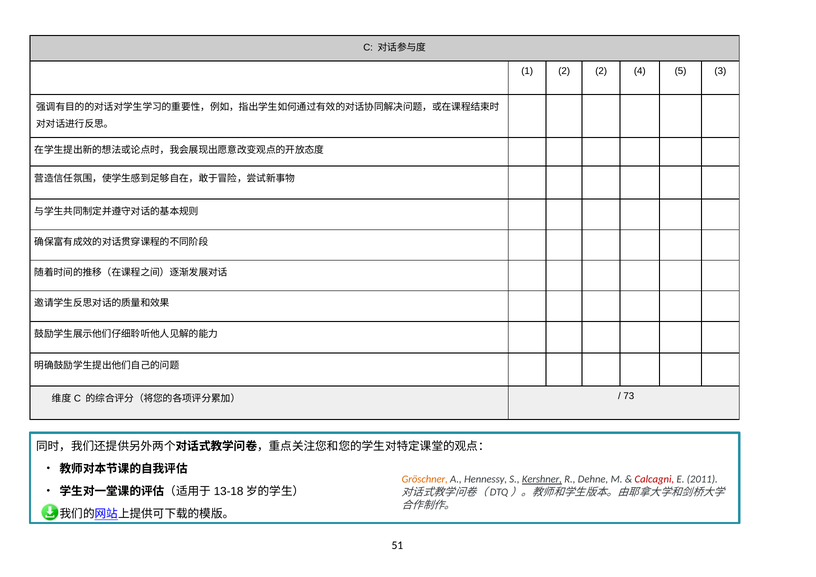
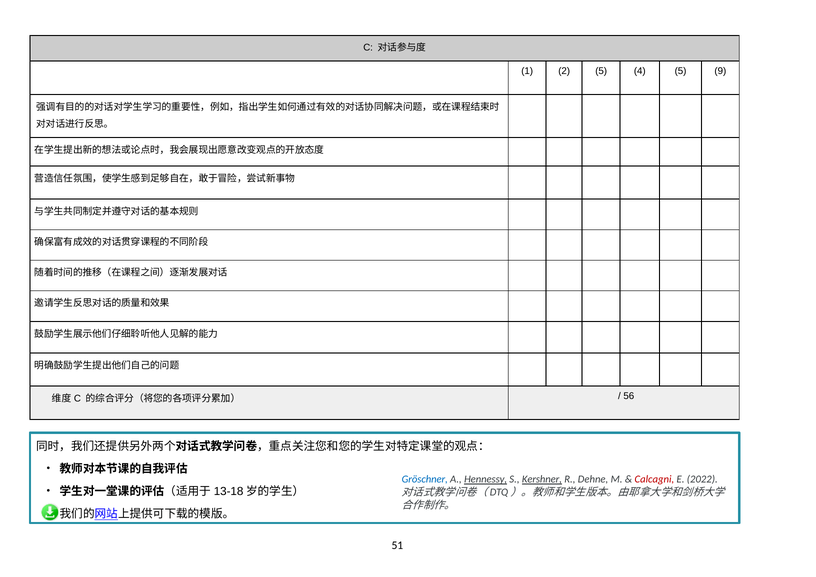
2 2: 2 -> 5 (601, 71)
3: 3 -> 9 (720, 71)
73: 73 -> 56 (629, 396)
Gröschner colour: orange -> blue (425, 480)
Hennessy underline: none -> present (486, 480)
2011: 2011 -> 2022 (702, 480)
